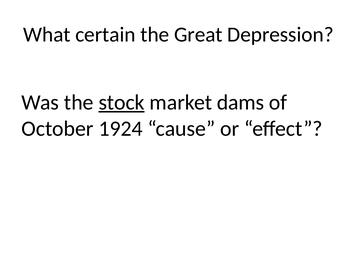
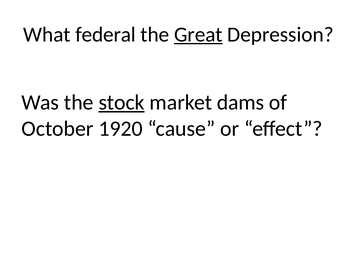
certain: certain -> federal (105, 35)
Great underline: none -> present (198, 35)
1924: 1924 -> 1920 (121, 128)
